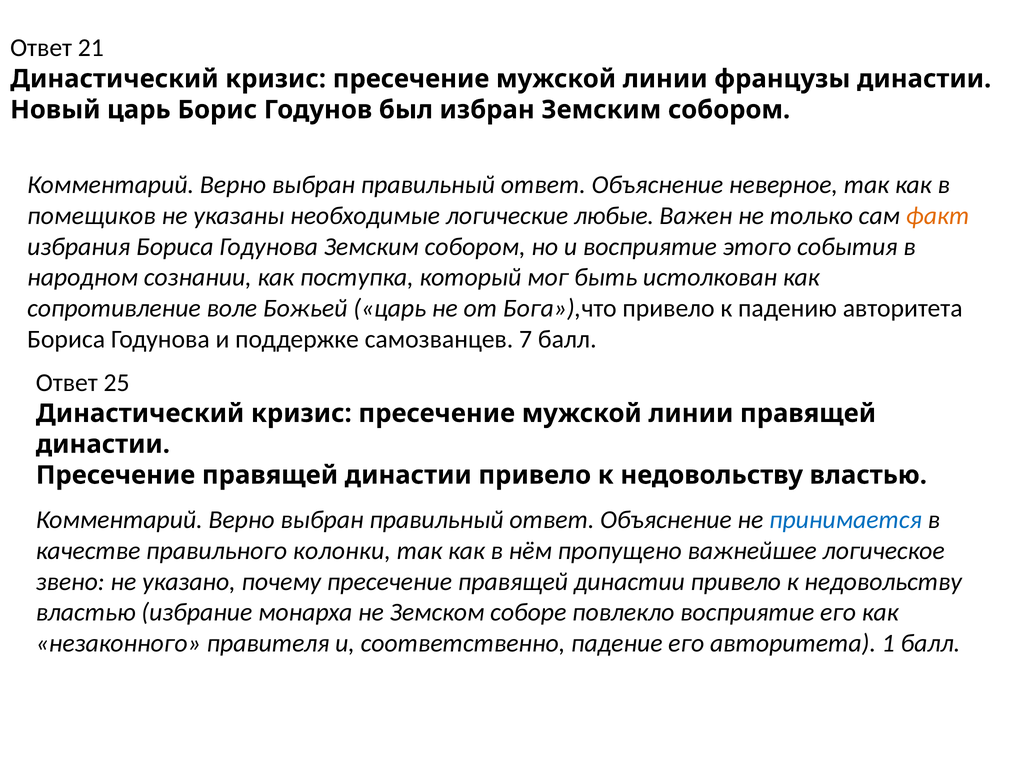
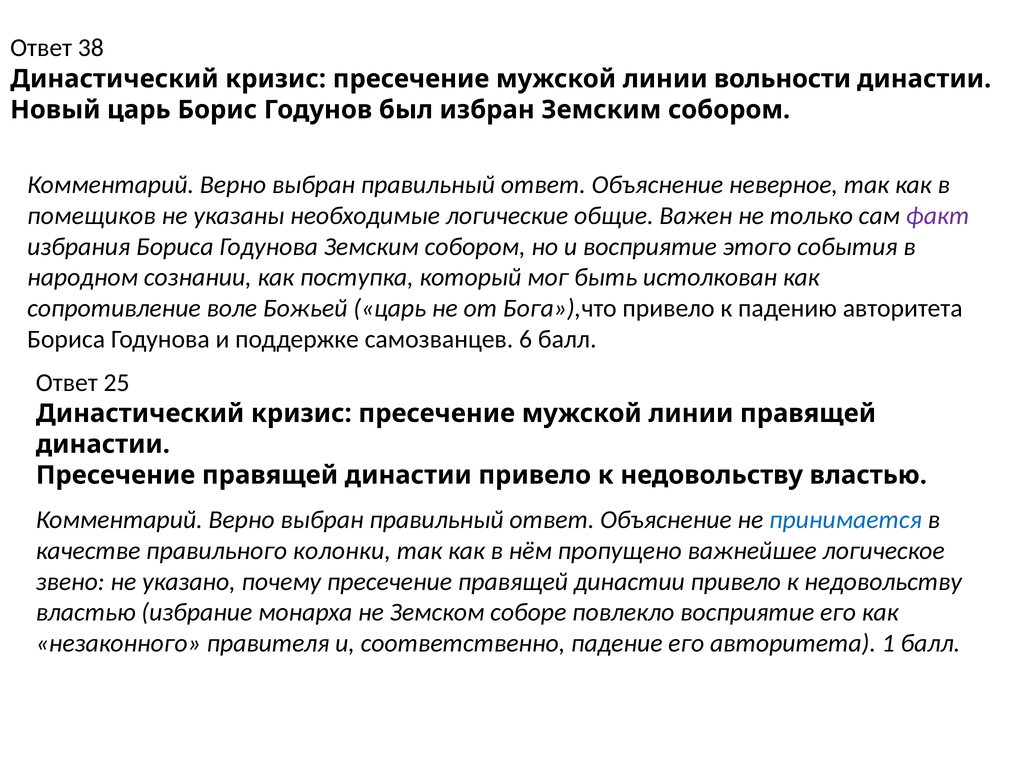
21: 21 -> 38 (91, 48)
французы: французы -> вольности (782, 79)
любые: любые -> общие (614, 216)
факт colour: orange -> purple (938, 216)
7: 7 -> 6 (526, 339)
